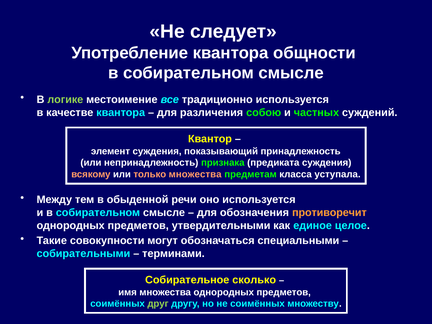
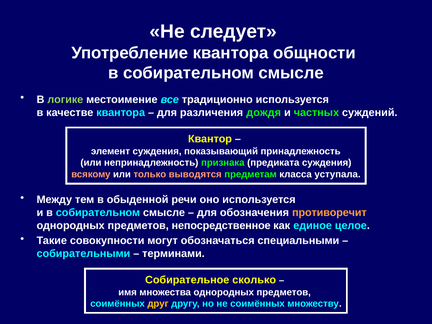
собою: собою -> дождя (264, 112)
только множества: множества -> выводятся (195, 174)
утвердительными: утвердительными -> непосредственное (221, 226)
друг colour: light green -> yellow (158, 304)
